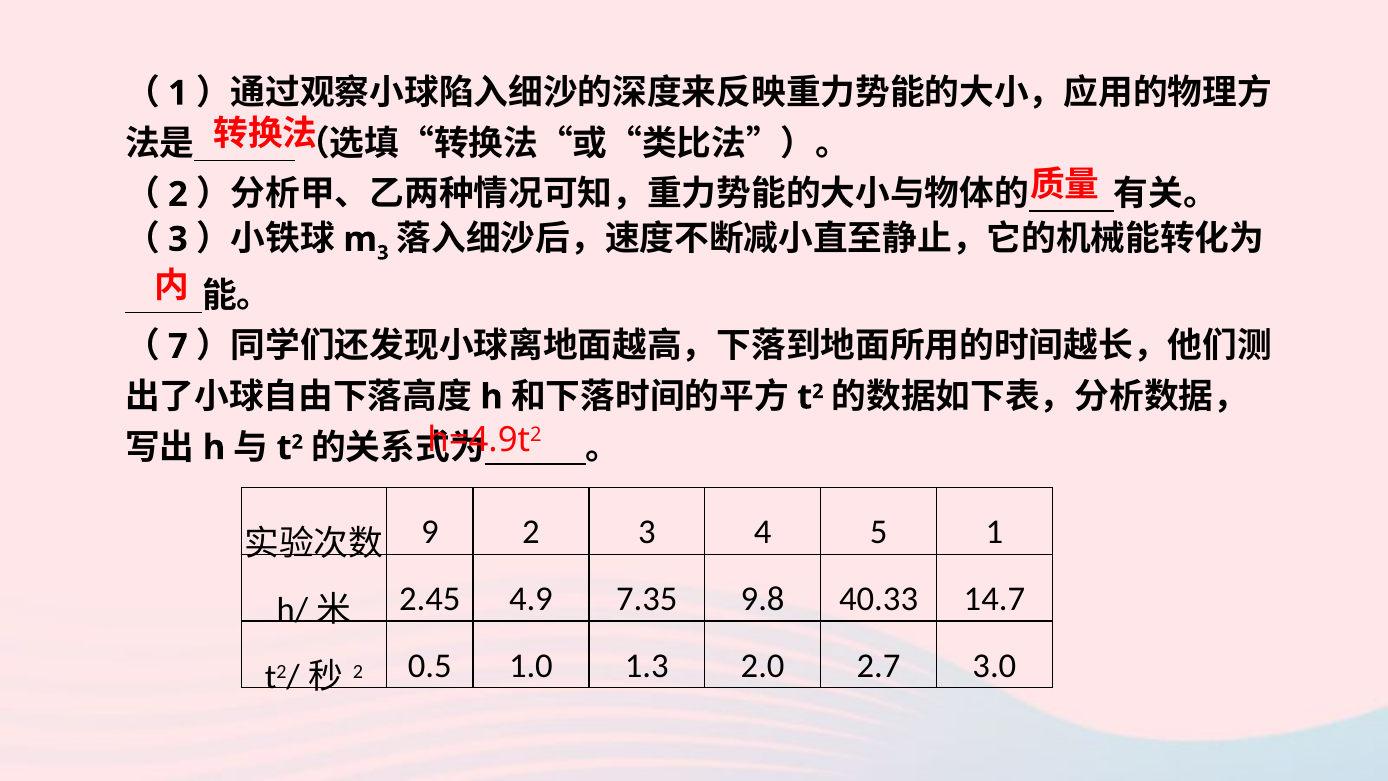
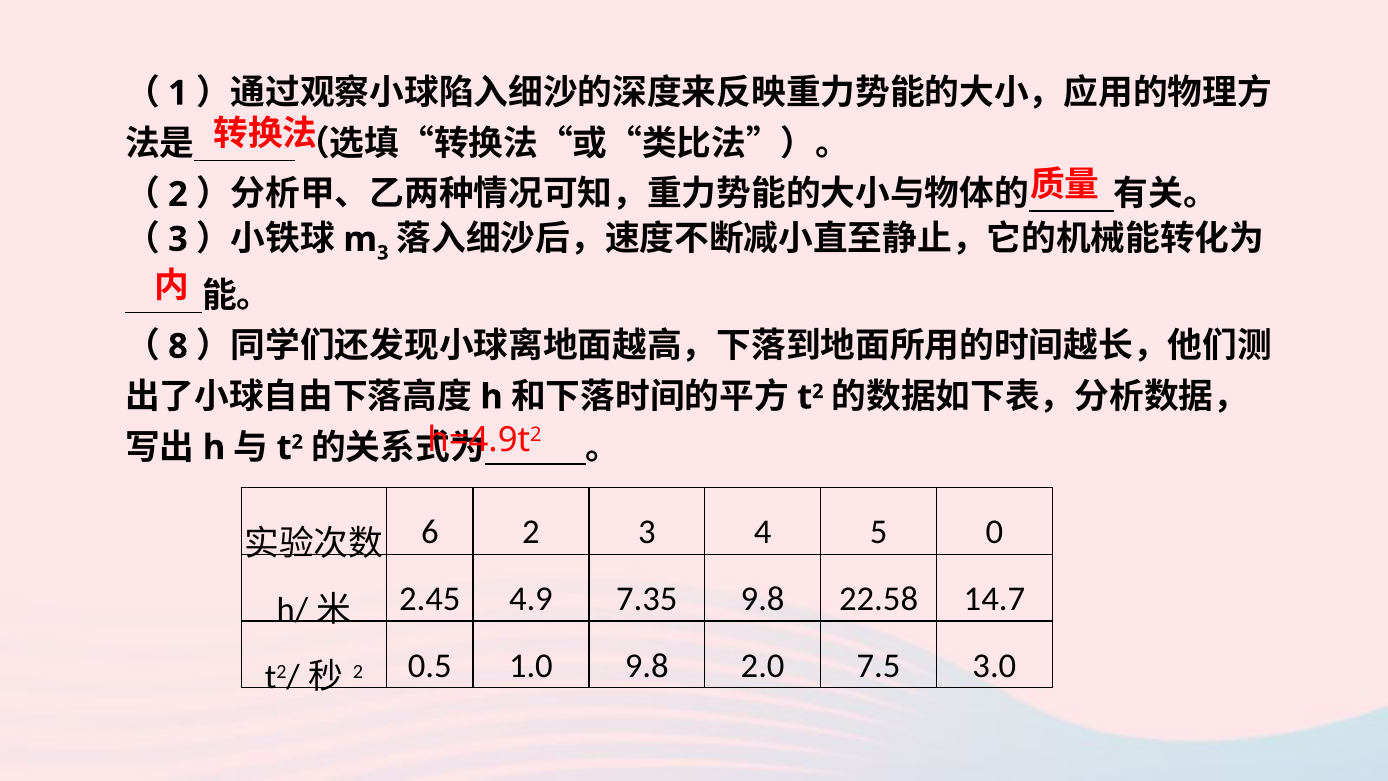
7: 7 -> 8 (178, 346)
9: 9 -> 6 (430, 532)
5 1: 1 -> 0 (994, 532)
40.33: 40.33 -> 22.58 (879, 599)
1.0 1.3: 1.3 -> 9.8 (647, 666)
2.7: 2.7 -> 7.5 (879, 666)
